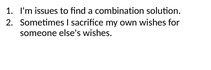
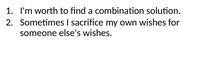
issues: issues -> worth (46, 11)
